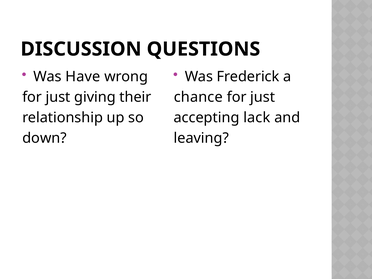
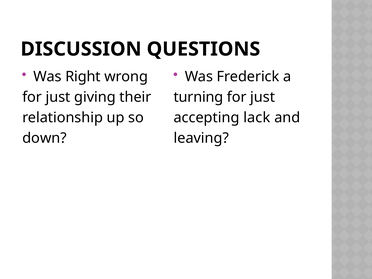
Have: Have -> Right (83, 77)
chance: chance -> turning (198, 97)
